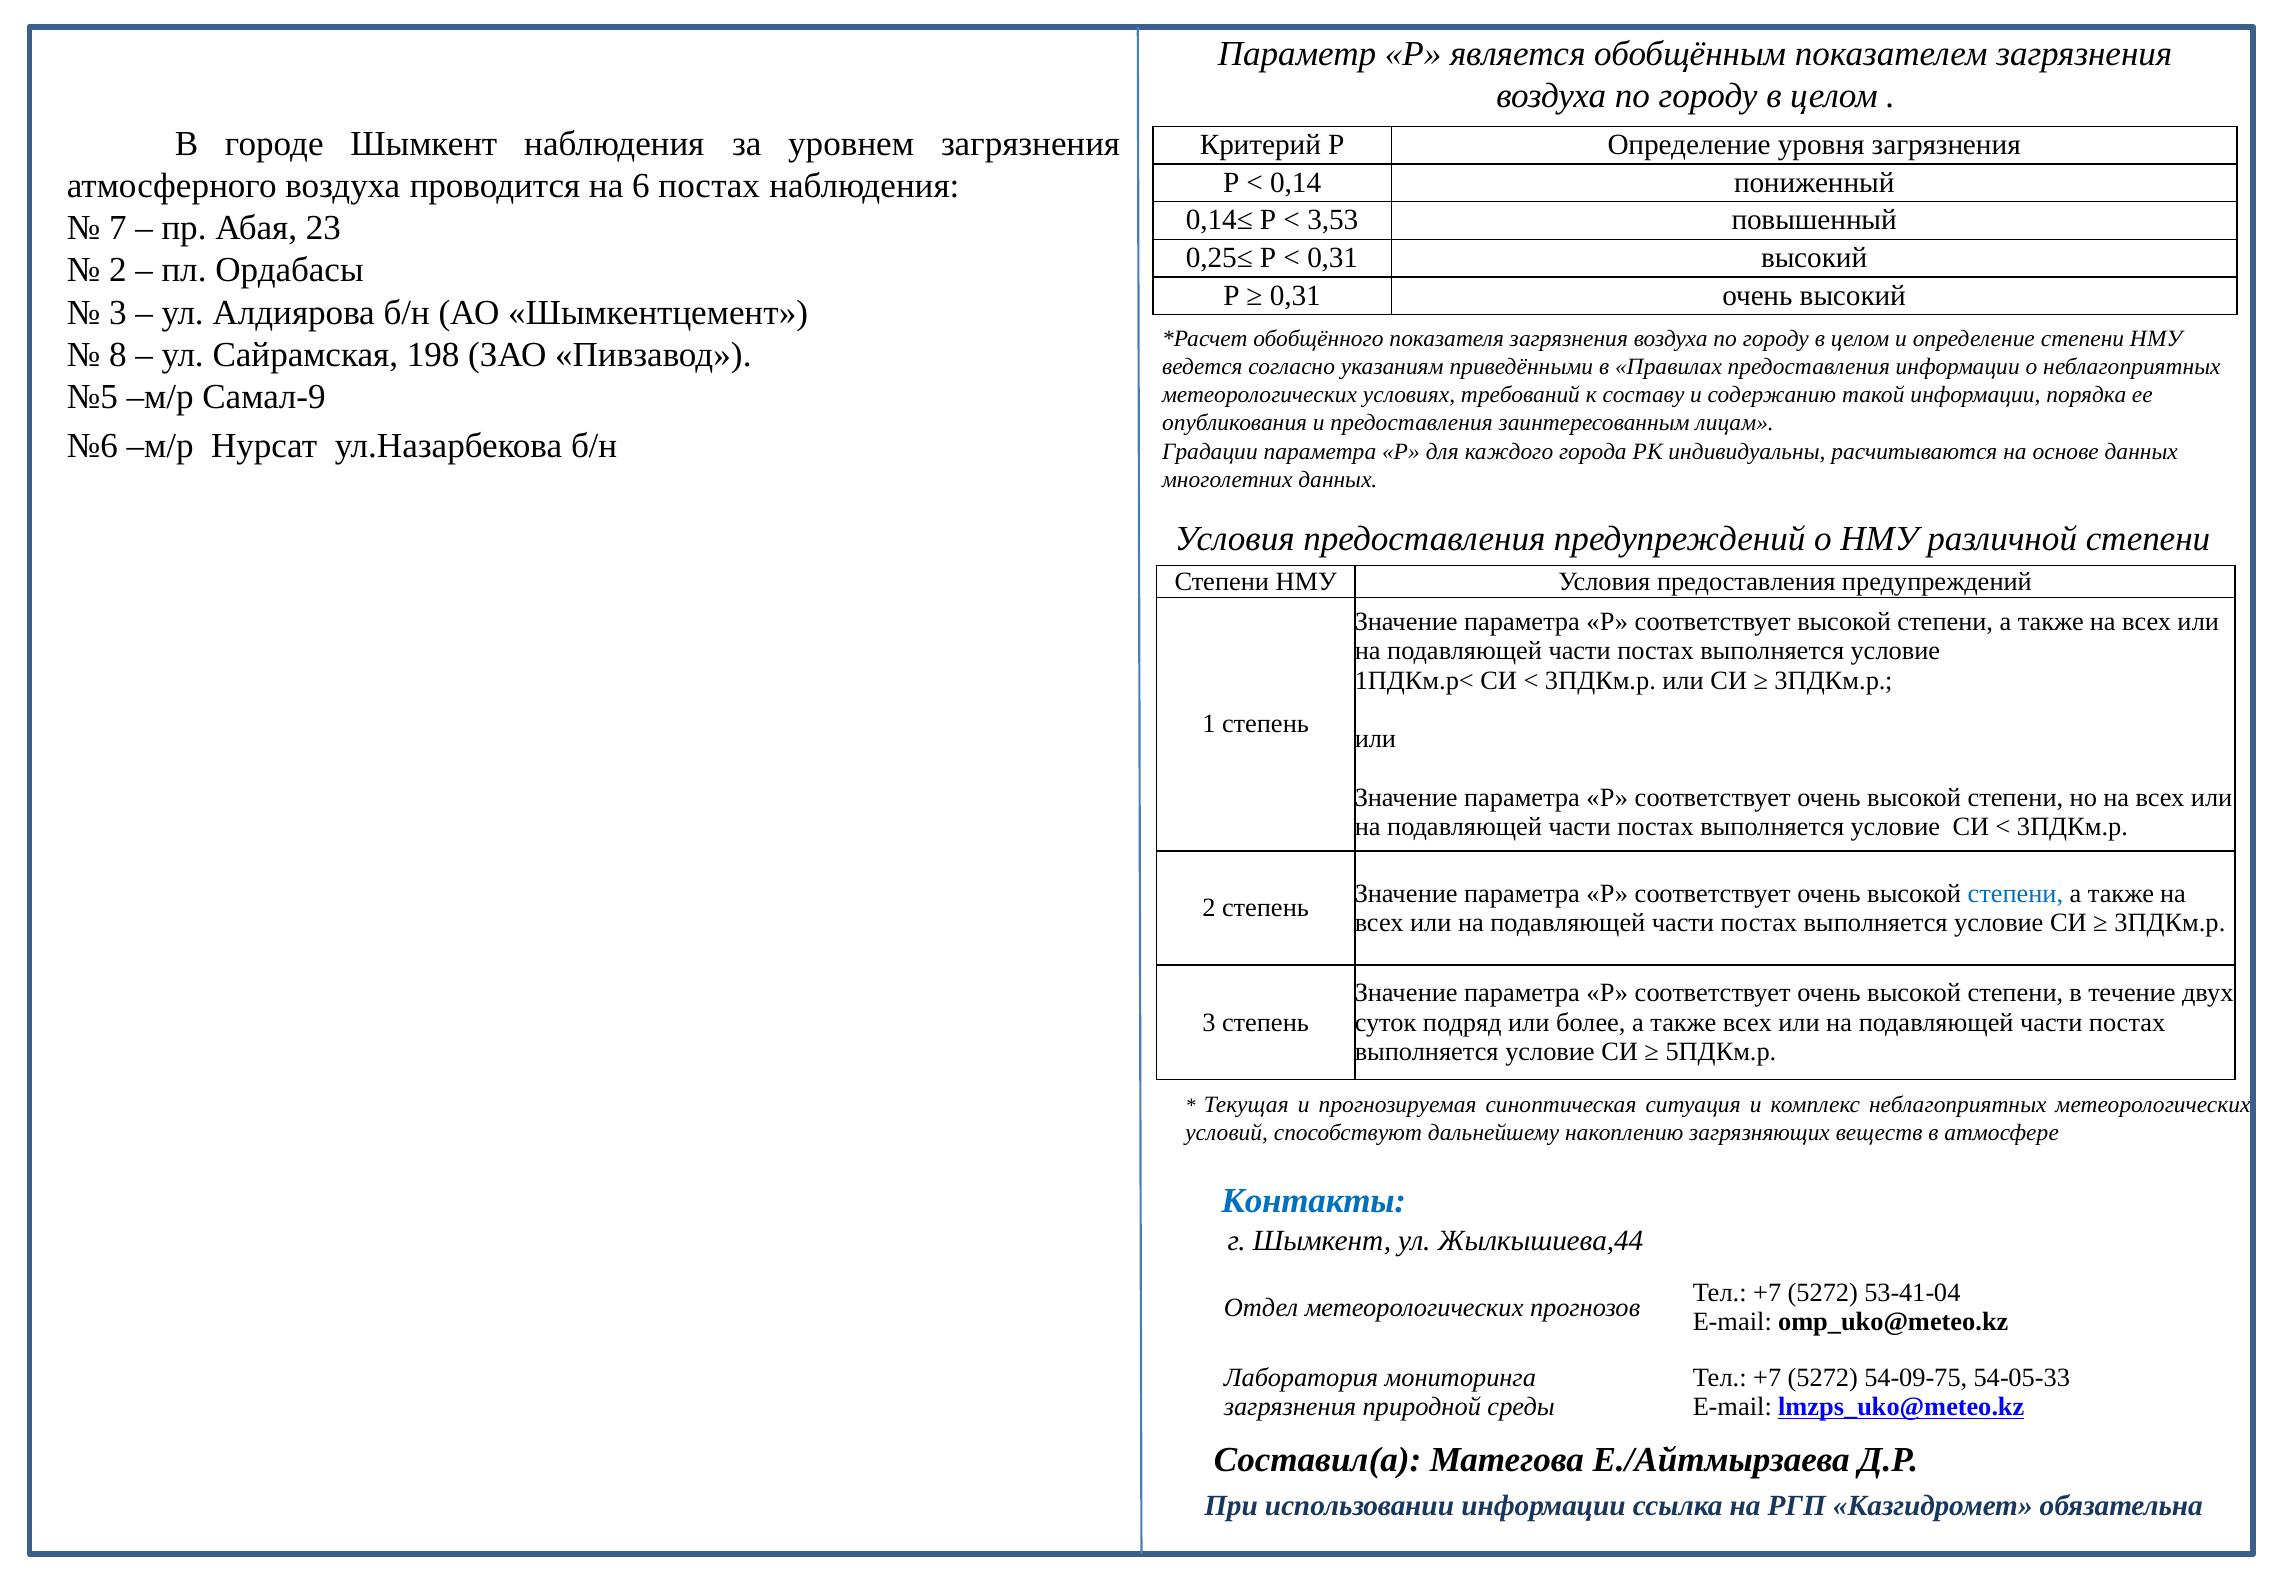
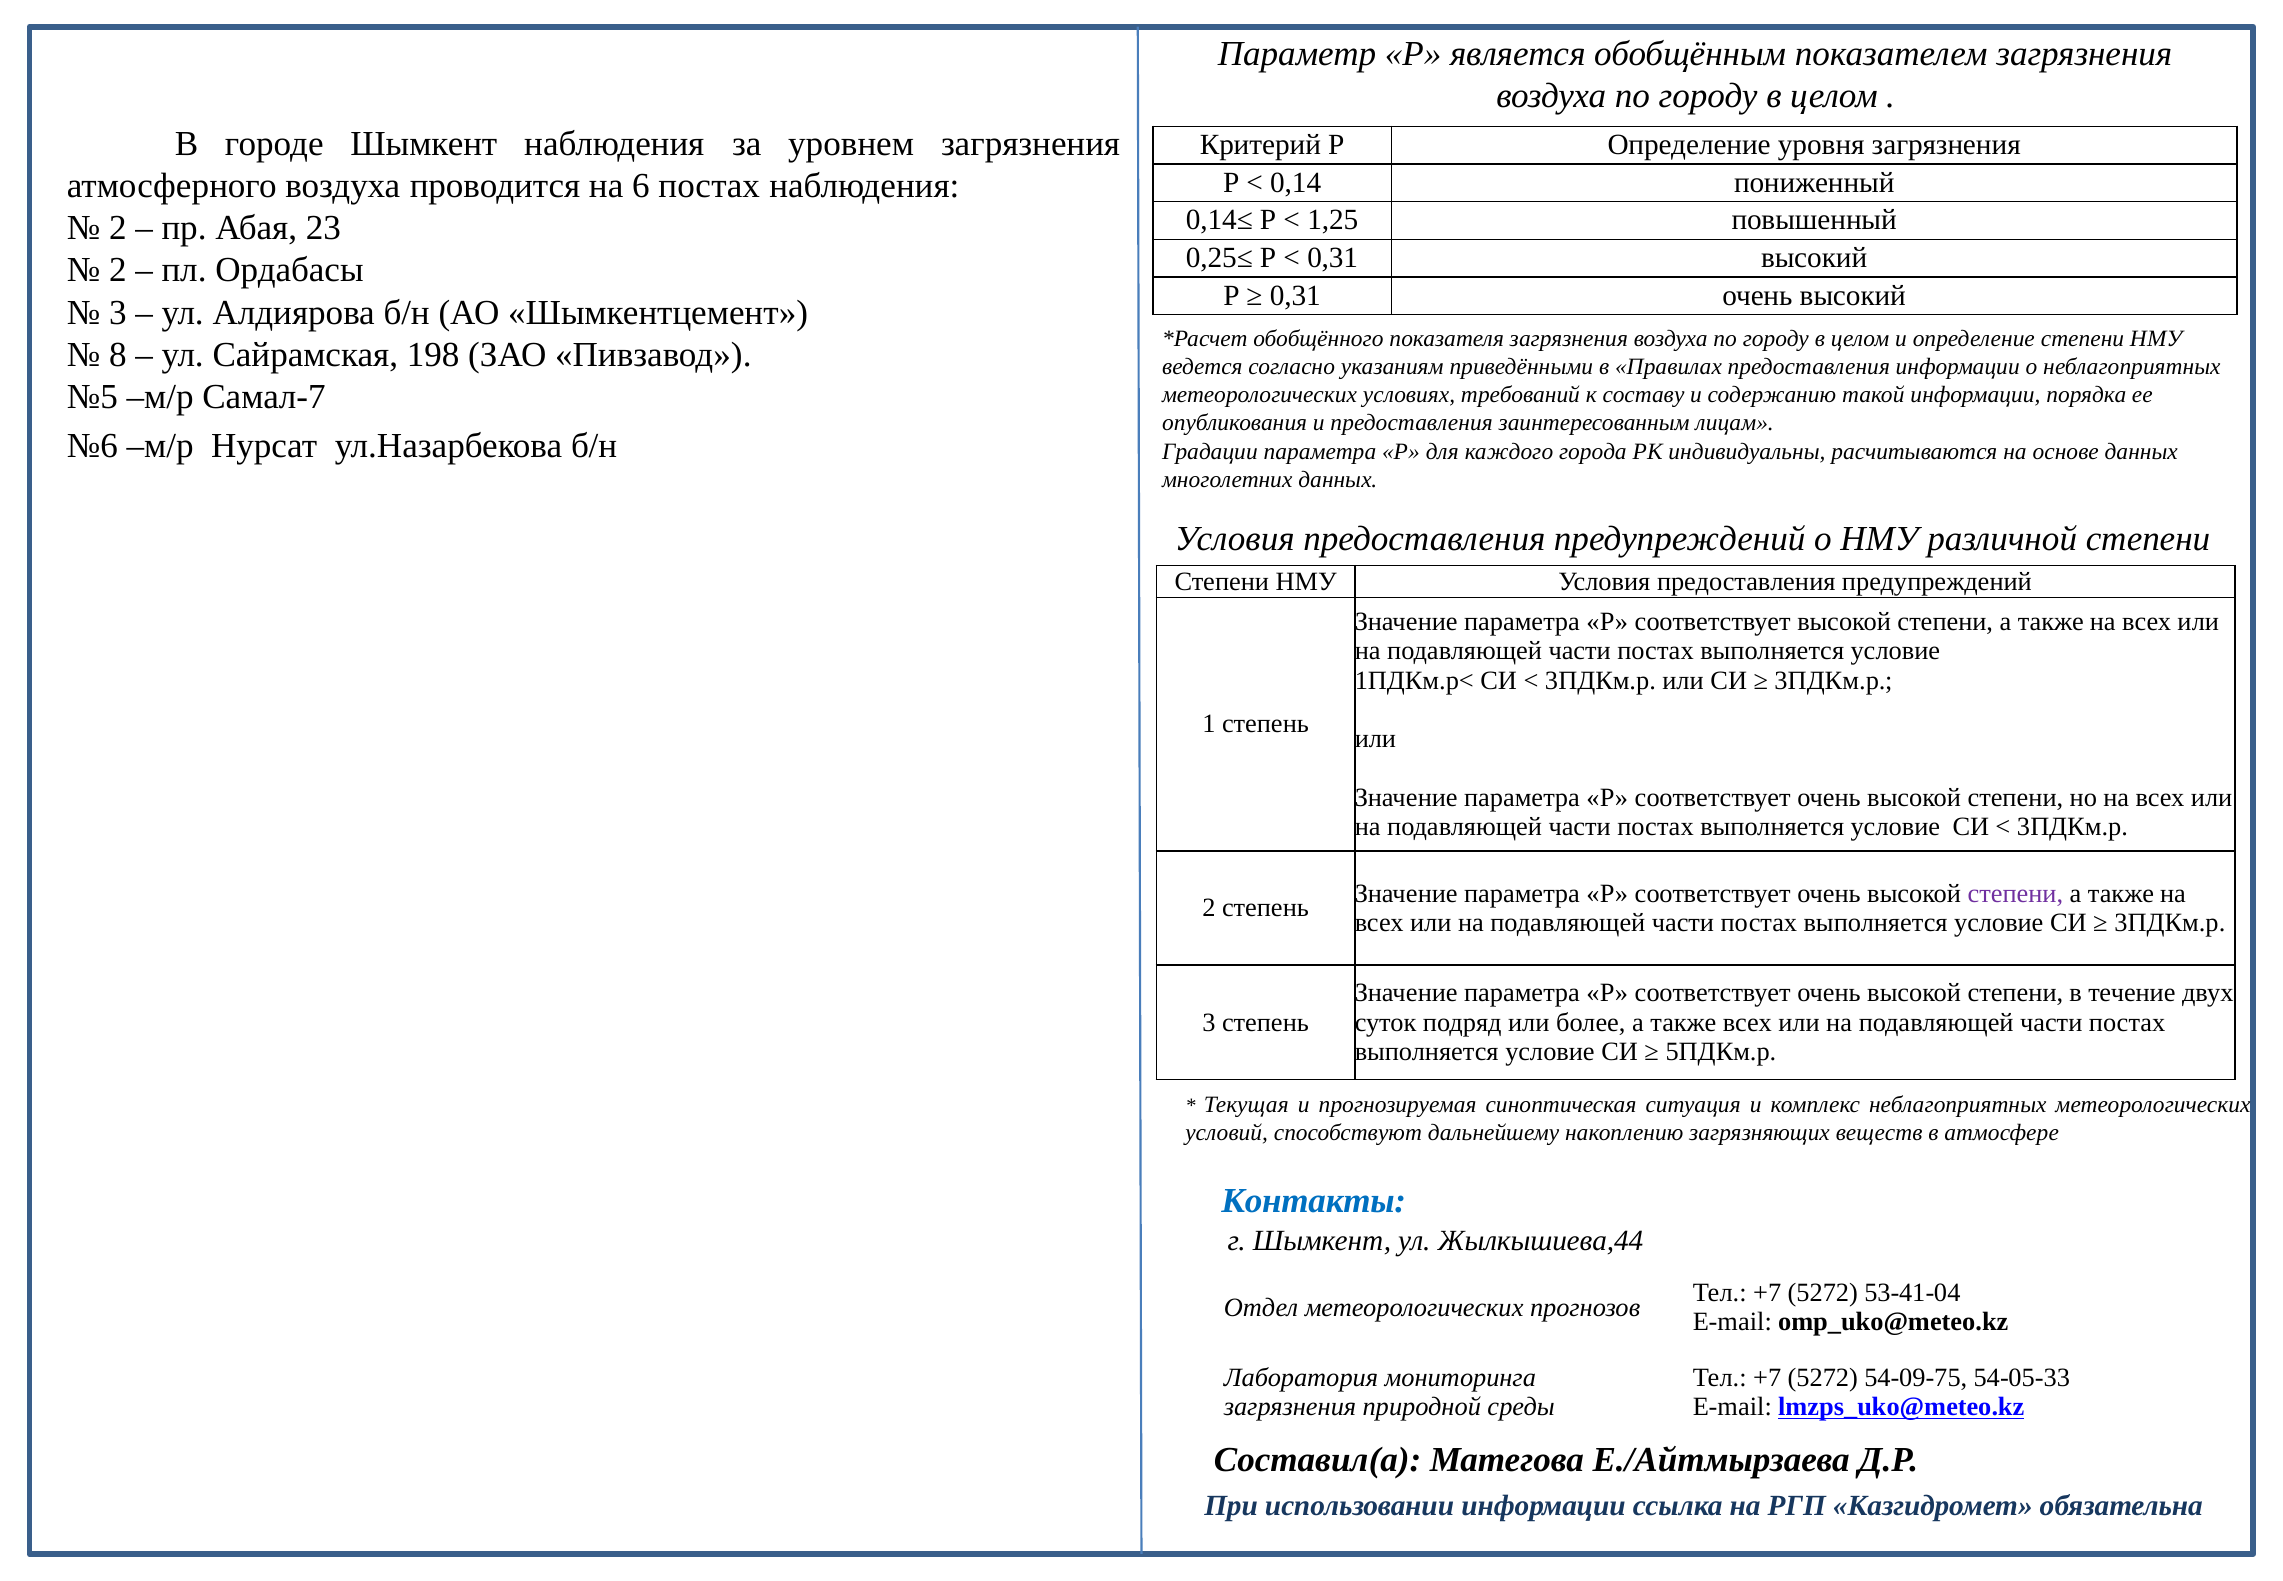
3,53: 3,53 -> 1,25 (1333, 220)
7: 7 -> 2 (118, 228)
Самал-9: Самал-9 -> Самал-7 (264, 397)
степени colour: blue -> purple (2015, 893)
